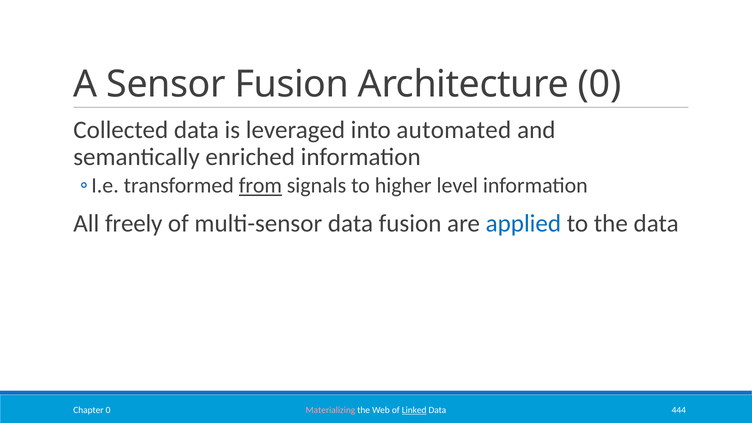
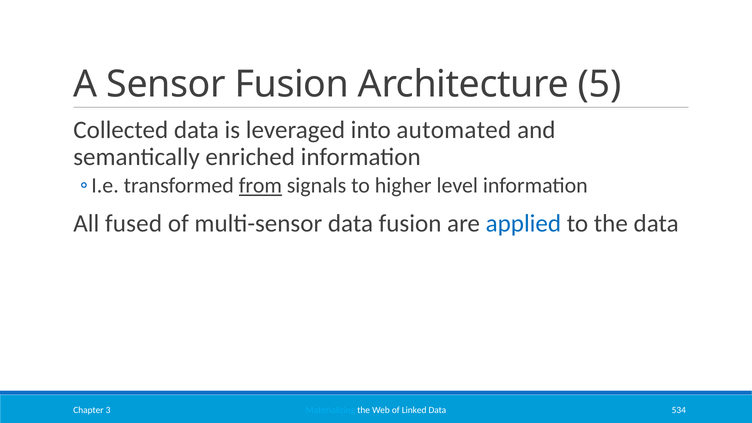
Architecture 0: 0 -> 5 (600, 84)
freely: freely -> fused (134, 224)
Materializing colour: pink -> light blue (330, 410)
Linked underline: present -> none (414, 410)
444: 444 -> 534 (679, 410)
Chapter 0: 0 -> 3 (108, 410)
